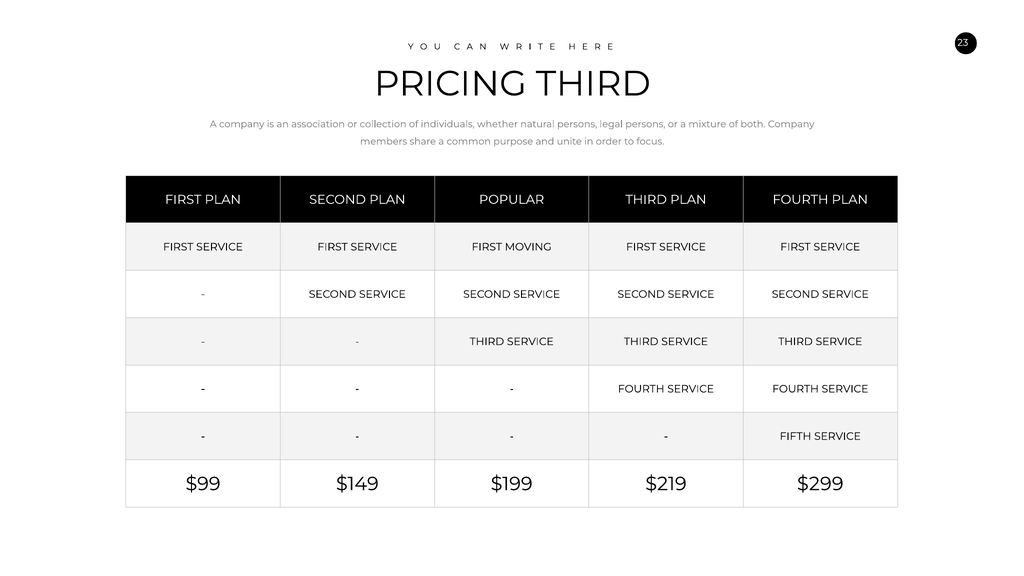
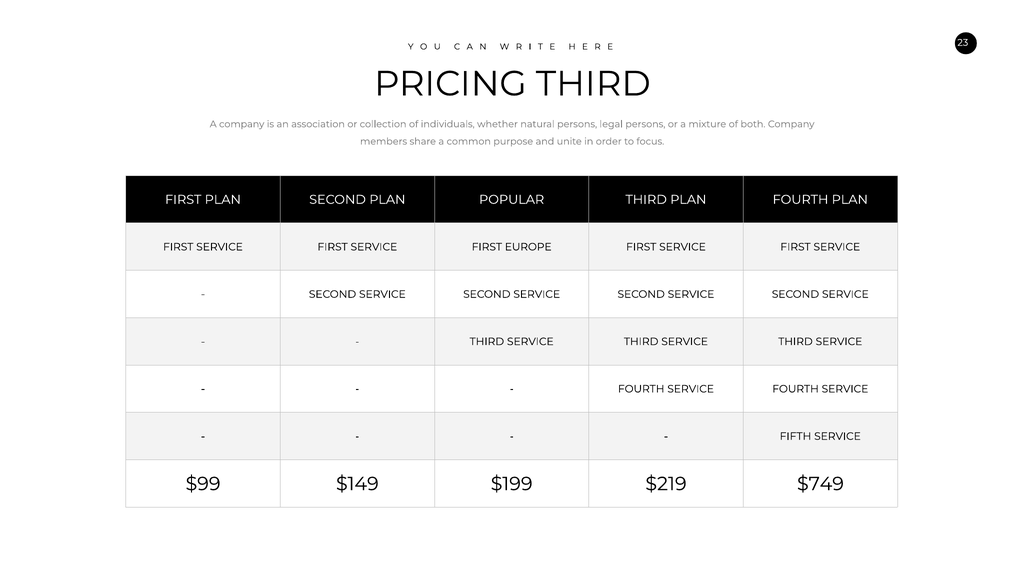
MOVING: MOVING -> EUROPE (528, 247)
$299: $299 -> $749 (820, 484)
